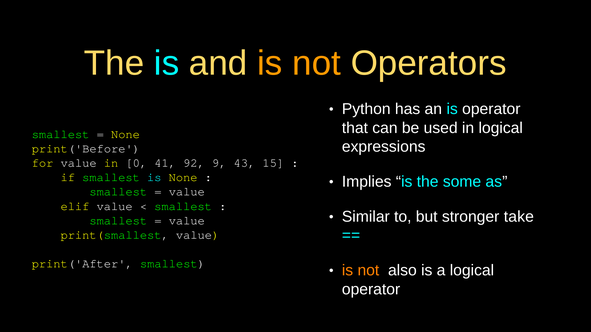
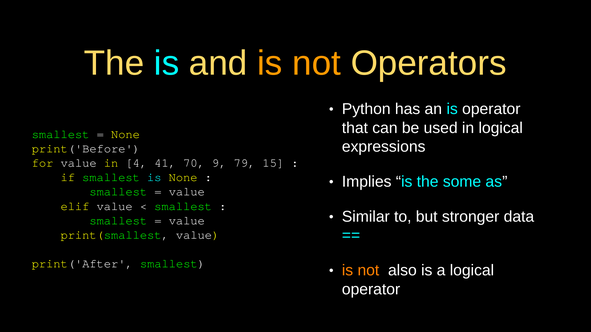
0: 0 -> 4 (136, 163)
92: 92 -> 70 (194, 163)
43: 43 -> 79 (244, 163)
take: take -> data (519, 217)
